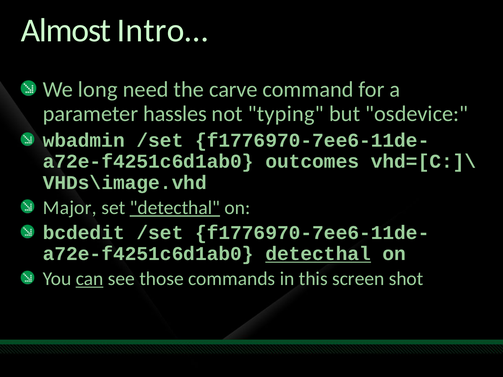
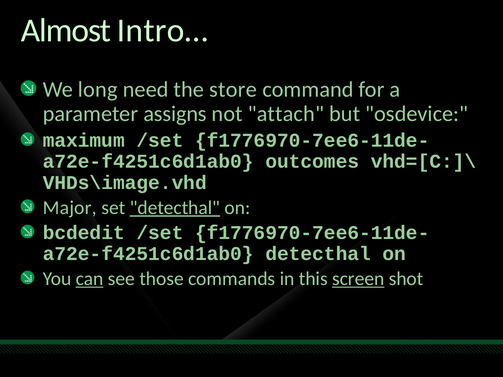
carve: carve -> store (233, 90)
hassles: hassles -> assigns (175, 114)
typing: typing -> attach (286, 114)
wbadmin: wbadmin -> maximum (84, 140)
detecthal underline: present -> none (318, 254)
screen underline: none -> present (358, 279)
